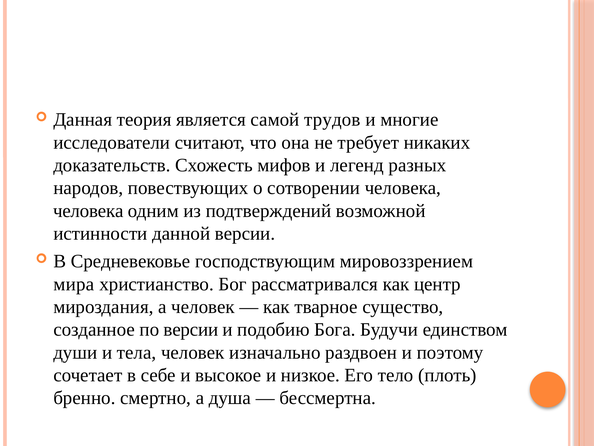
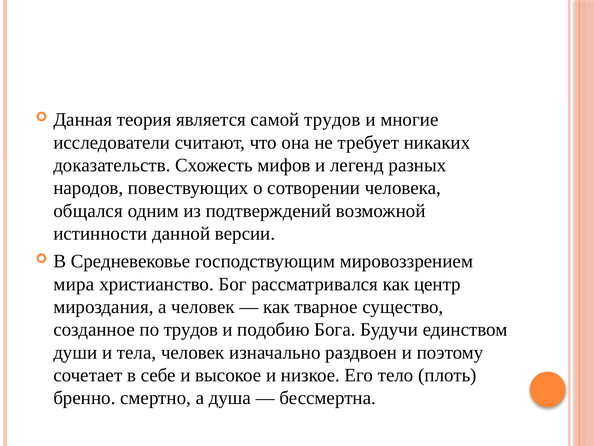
человека: человека -> общался (88, 211)
по версии: версии -> трудов (191, 329)
